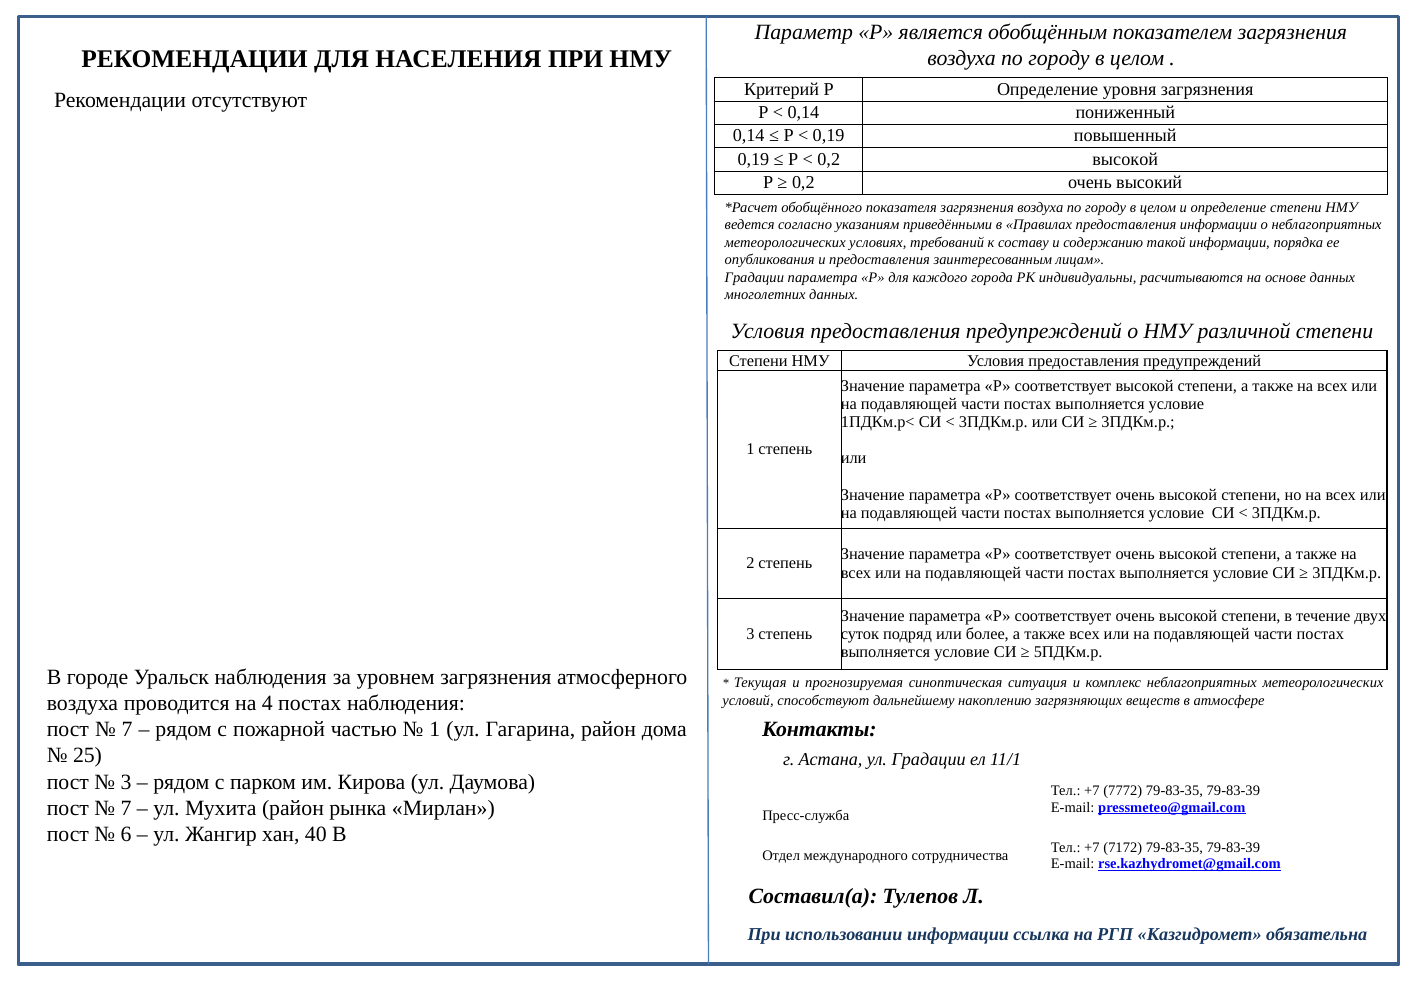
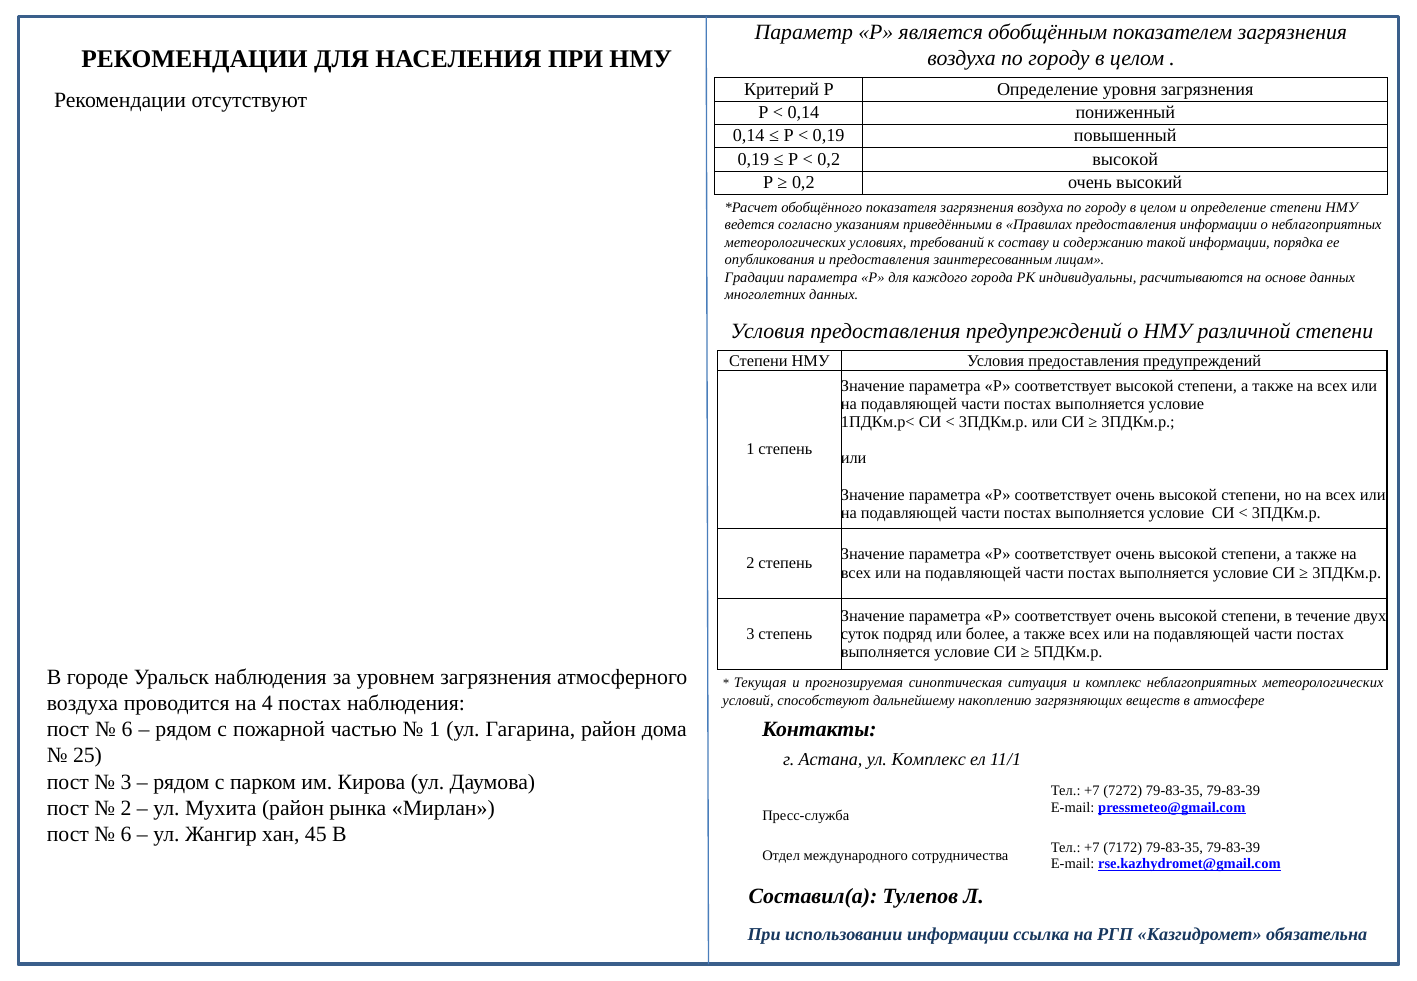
7: 7 -> 6 (127, 730)
ул Градации: Градации -> Комплекс (929, 760)
7772: 7772 -> 7272 (1123, 791)
7: 7 -> 2 (126, 808)
40: 40 -> 45 (316, 834)
